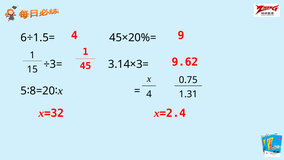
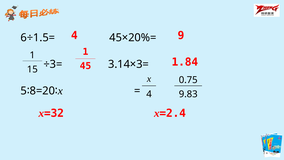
9.62: 9.62 -> 1.84 (185, 62)
1.31: 1.31 -> 9.83 (188, 94)
